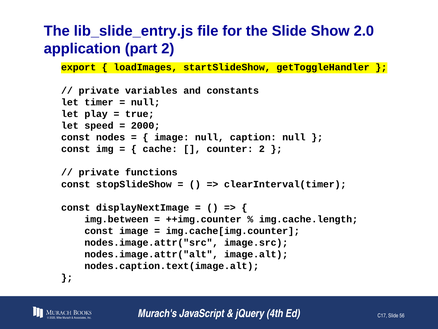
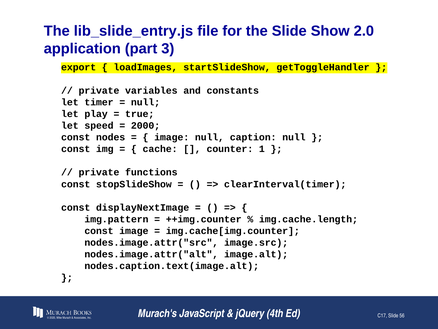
part 2: 2 -> 3 (168, 49)
counter 2: 2 -> 1 (262, 149)
img.between: img.between -> img.pattern (116, 219)
